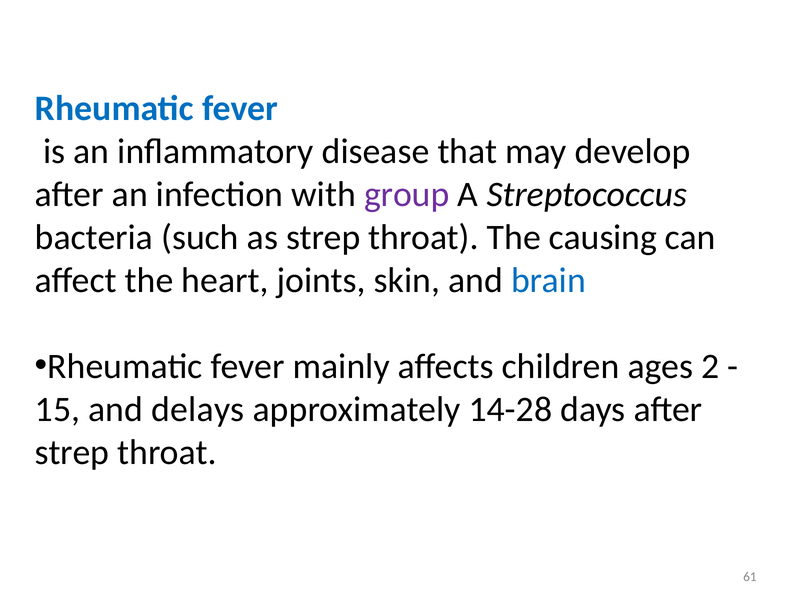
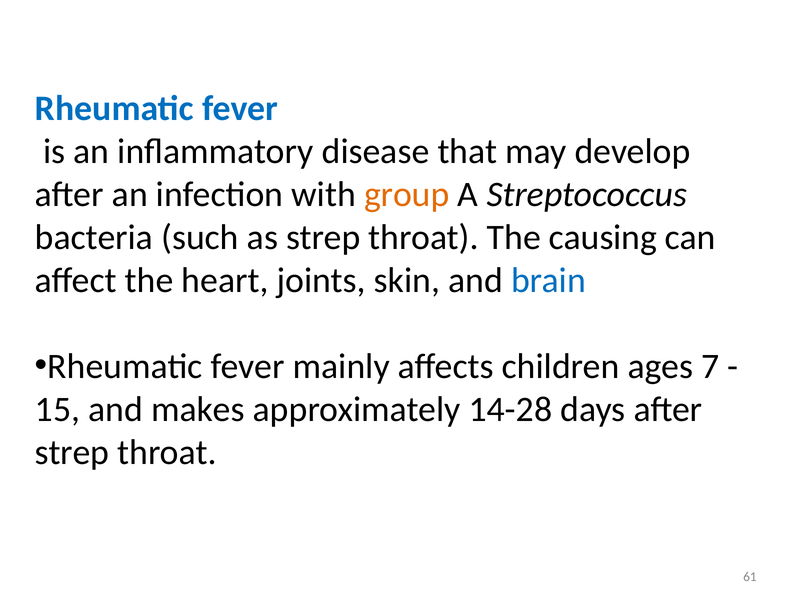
group colour: purple -> orange (407, 194)
2: 2 -> 7 (710, 366)
delays: delays -> makes (198, 409)
